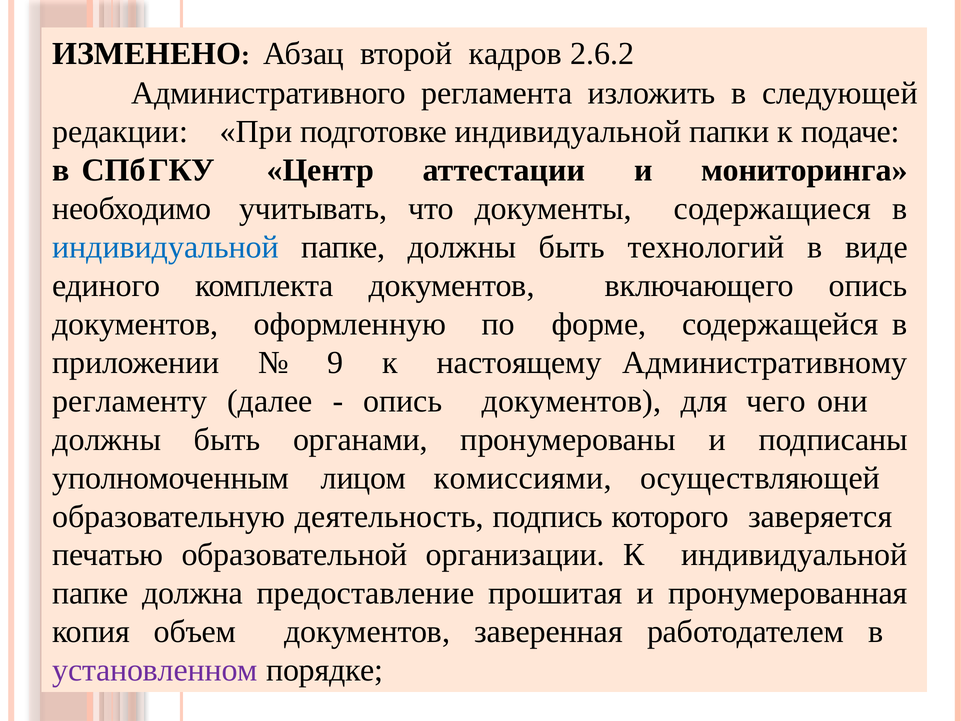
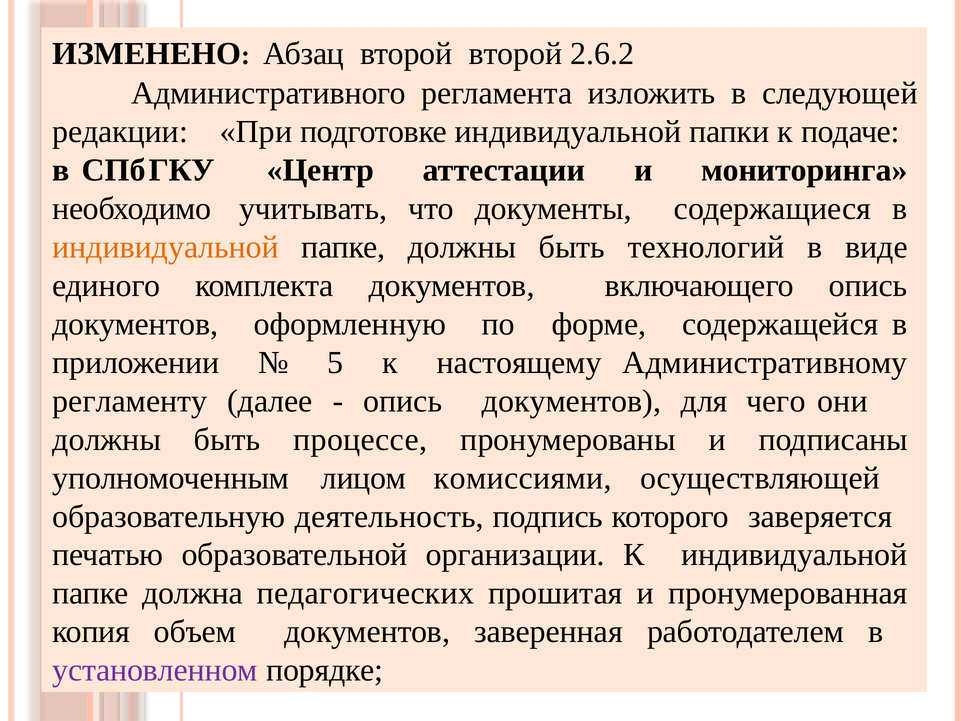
второй кадров: кадров -> второй (515, 54)
индивидуальной colour: blue -> orange (166, 247)
9: 9 -> 5 (336, 363)
органами: органами -> процессе (360, 439)
предоставление: предоставление -> педагогических (365, 593)
